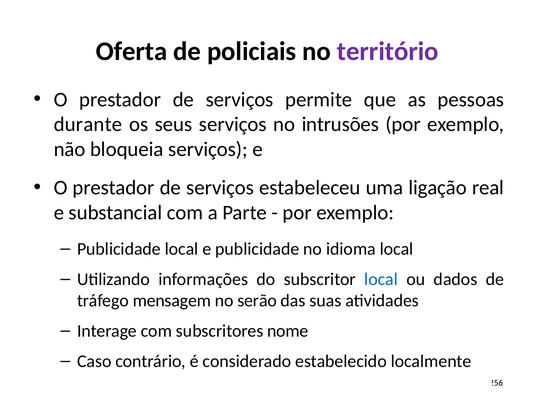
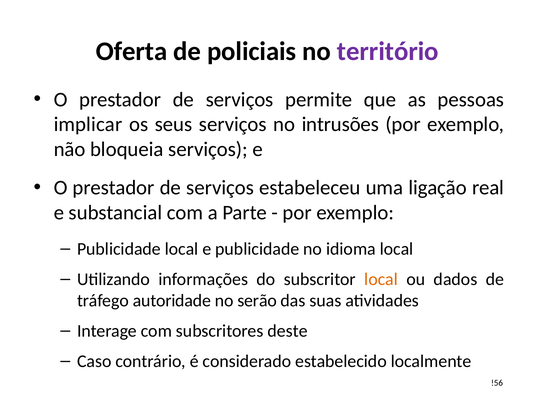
durante: durante -> implicar (88, 125)
local colour: blue -> orange (381, 280)
mensagem: mensagem -> autoridade (172, 301)
nome: nome -> deste (288, 331)
